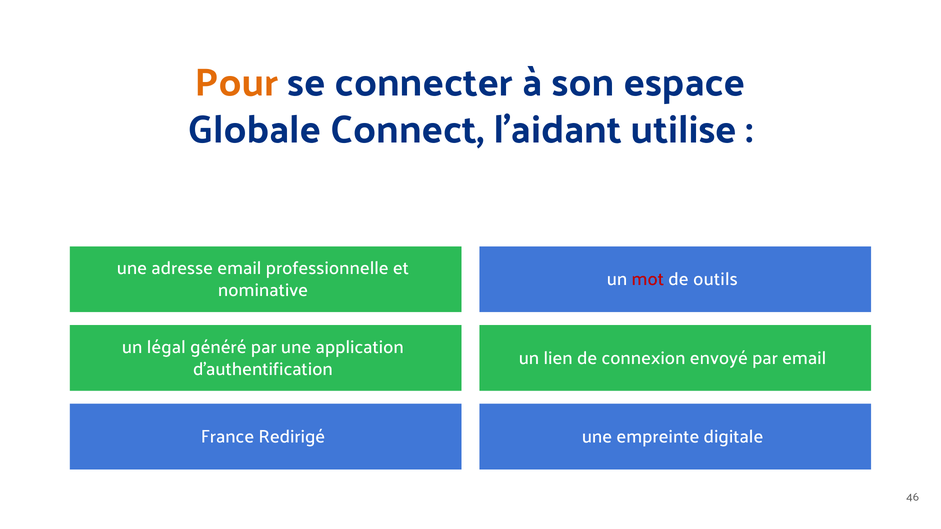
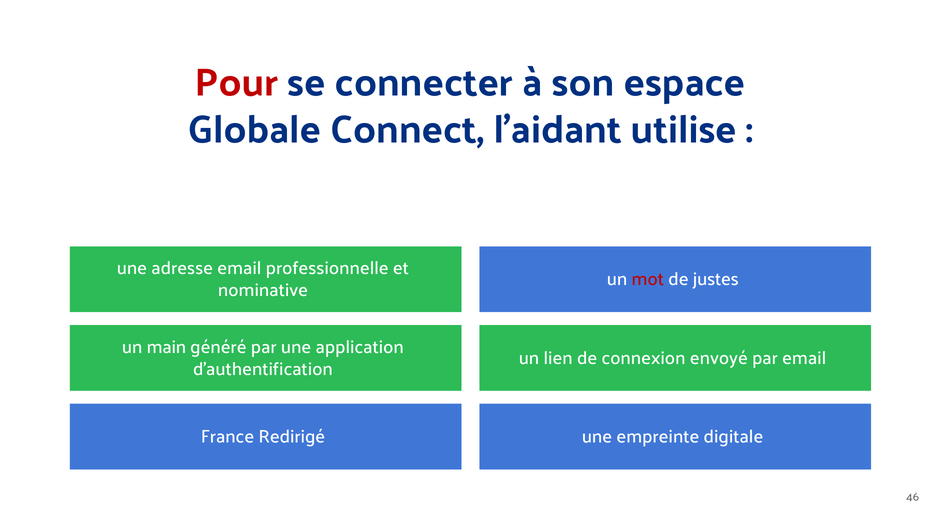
Pour colour: orange -> red (237, 83)
outils: outils -> justes (716, 280)
légal: légal -> main (166, 347)
